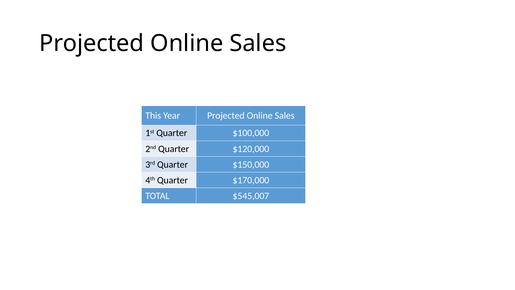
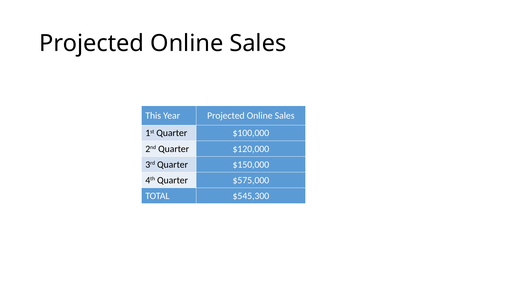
$170,000: $170,000 -> $575,000 (251, 180)
$545,007: $545,007 -> $545,300 (251, 196)
